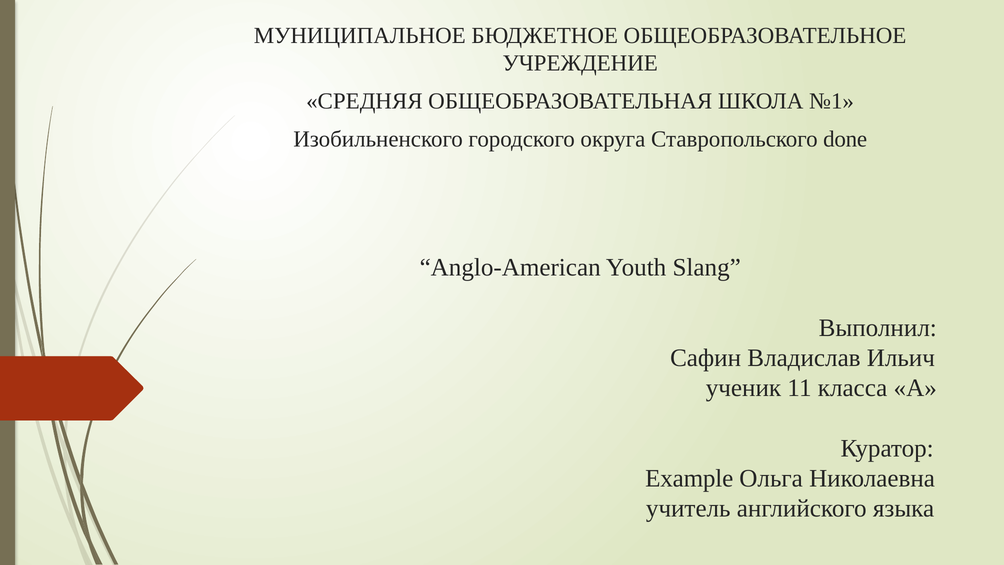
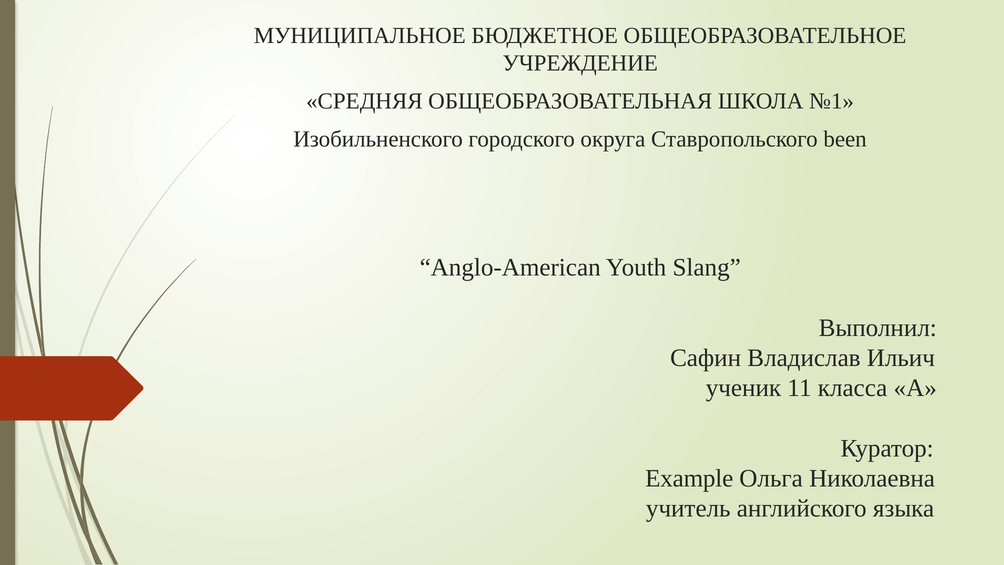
done: done -> been (845, 139)
